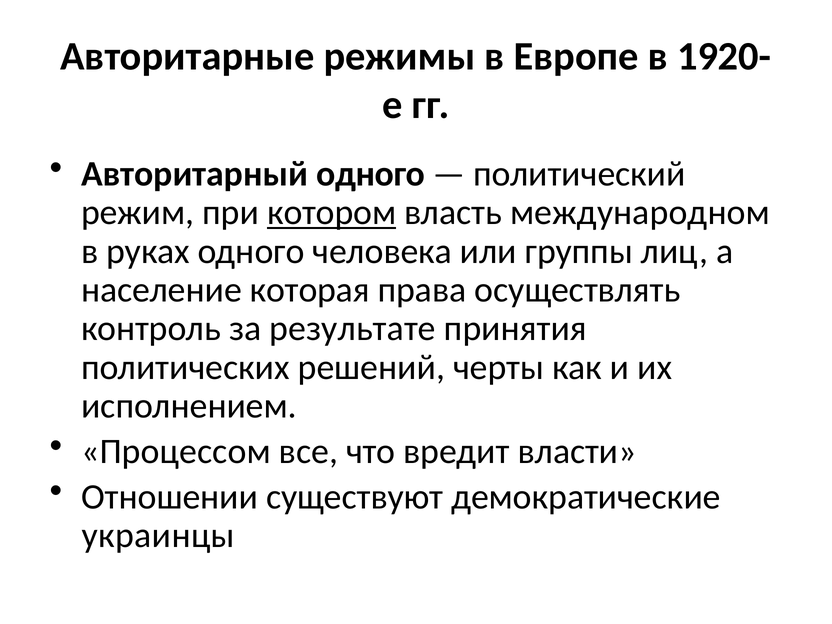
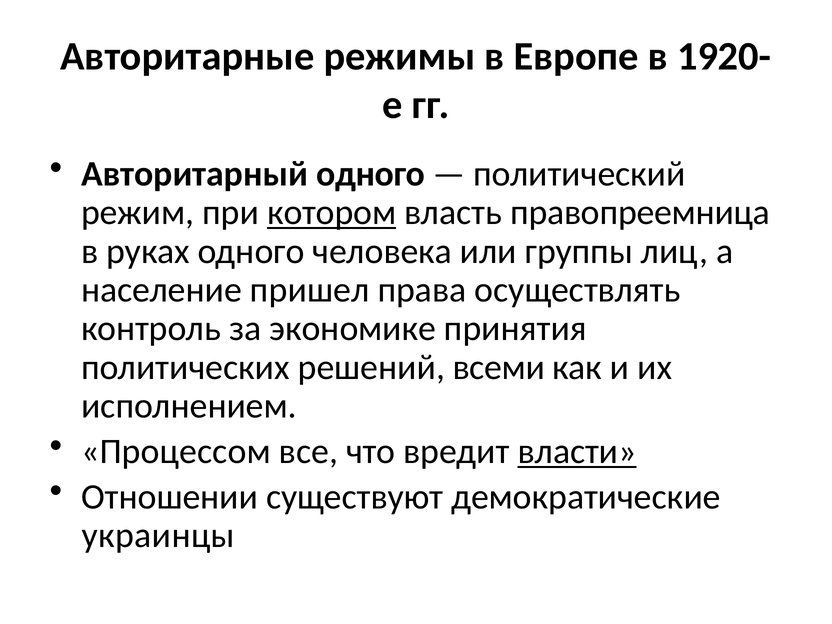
международном: международном -> правопреемница (640, 212)
которая: которая -> пришел (310, 290)
результате: результате -> экономике (353, 329)
черты: черты -> всеми (499, 367)
власти underline: none -> present (577, 451)
